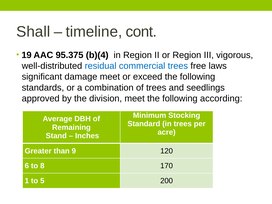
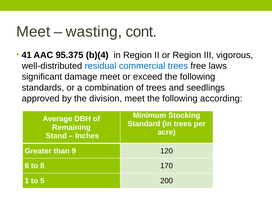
Shall: Shall -> Meet (33, 32)
timeline: timeline -> wasting (94, 32)
19: 19 -> 41 (27, 55)
